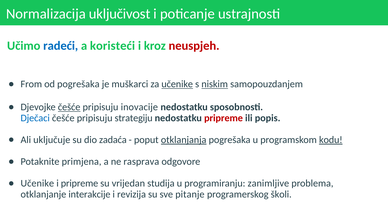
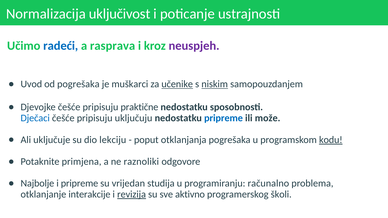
koristeći: koristeći -> rasprava (113, 46)
neuspjeh colour: red -> purple (194, 46)
From: From -> Uvod (31, 84)
češće underline: present -> none (69, 107)
inovacije: inovacije -> praktične (139, 107)
strategiju: strategiju -> uključuju (134, 118)
pripreme colour: red -> blue (224, 118)
popis: popis -> može (268, 118)
zadaća: zadaća -> lekciju (113, 140)
otklanjanja underline: present -> none (184, 140)
rasprava: rasprava -> raznoliki (141, 162)
Učenike: Učenike -> Najbolje (37, 184)
zanimljive: zanimljive -> računalno (268, 184)
revizija underline: none -> present (132, 194)
pitanje: pitanje -> aktivno (190, 194)
